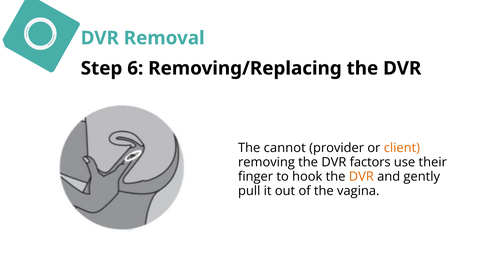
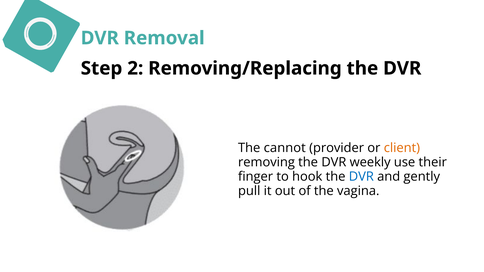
6: 6 -> 2 (135, 68)
factors: factors -> weekly (370, 162)
DVR colour: orange -> blue (361, 177)
